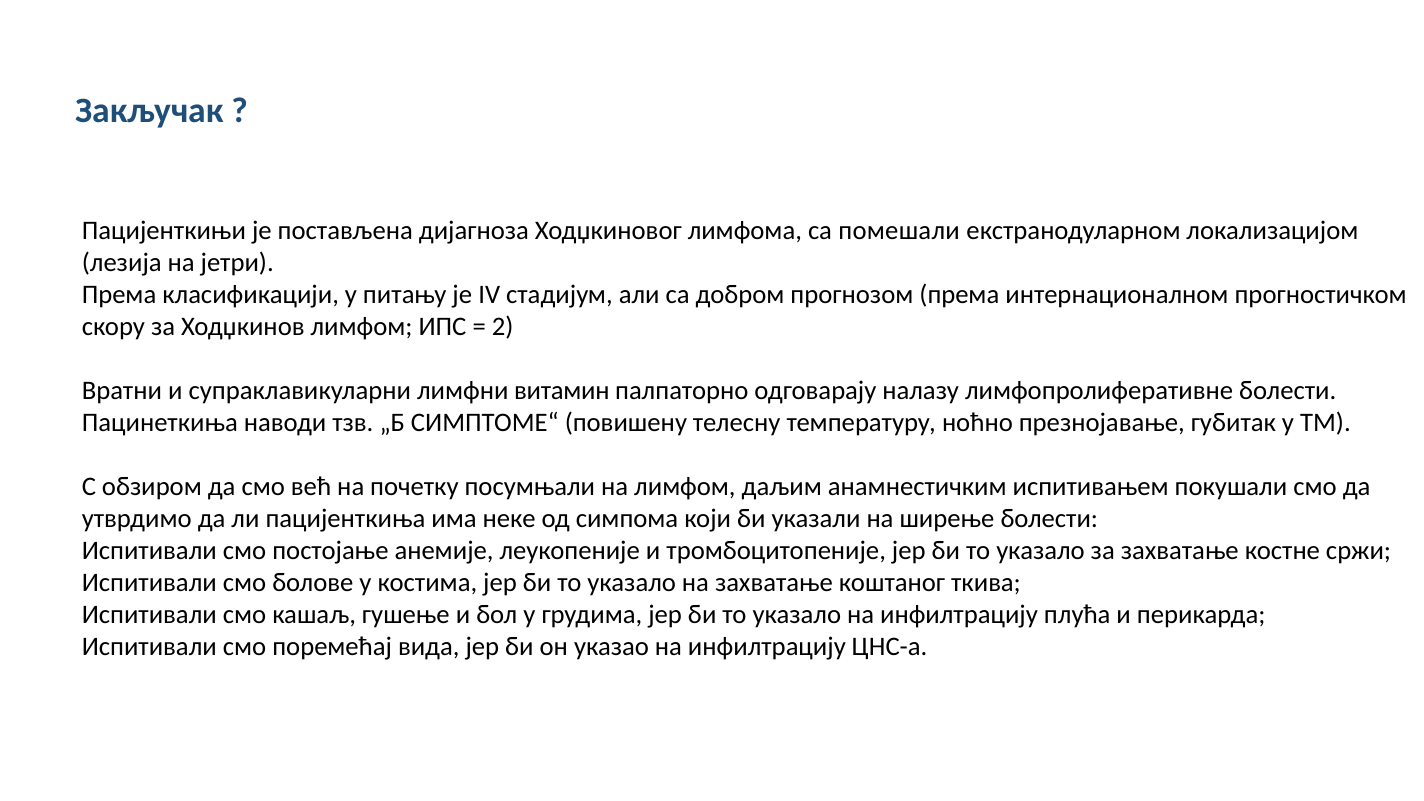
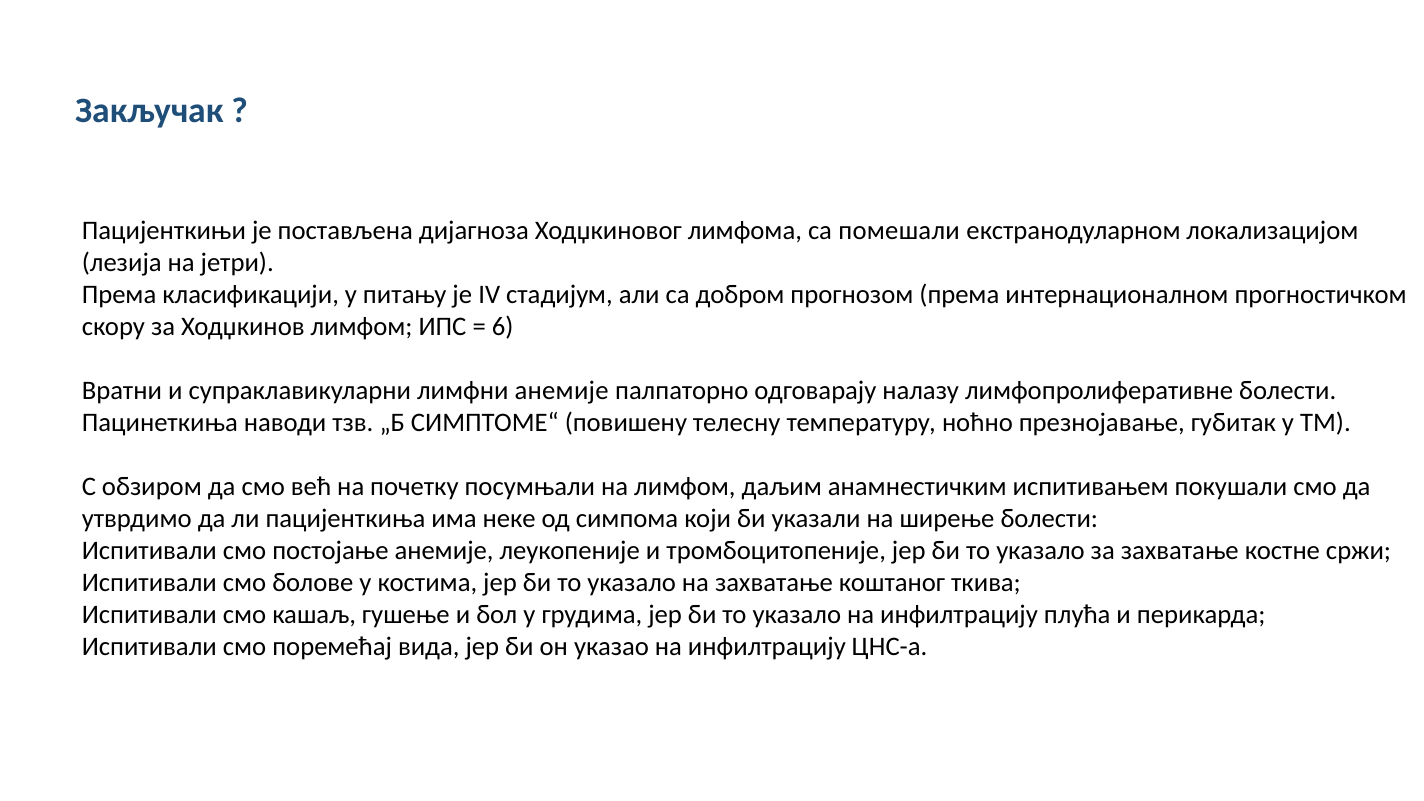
2: 2 -> 6 (503, 327)
лимфни витамин: витамин -> анемије (562, 391)
